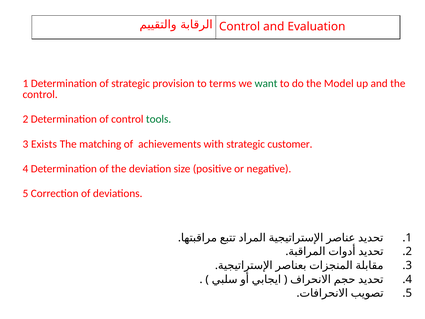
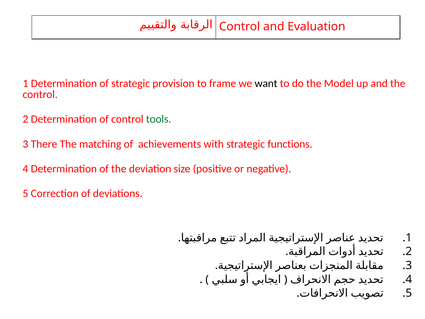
terms: terms -> frame (223, 84)
want colour: green -> black (266, 84)
Exists: Exists -> There (44, 144)
customer: customer -> functions (290, 144)
